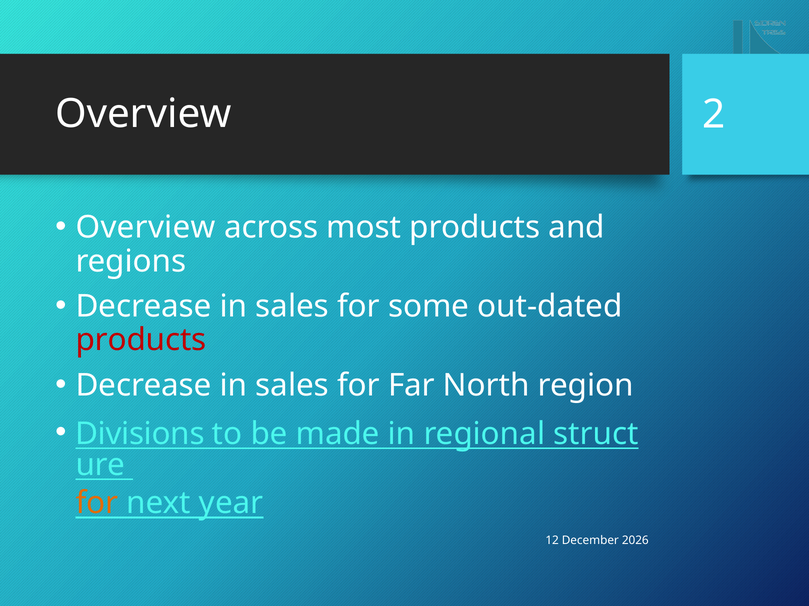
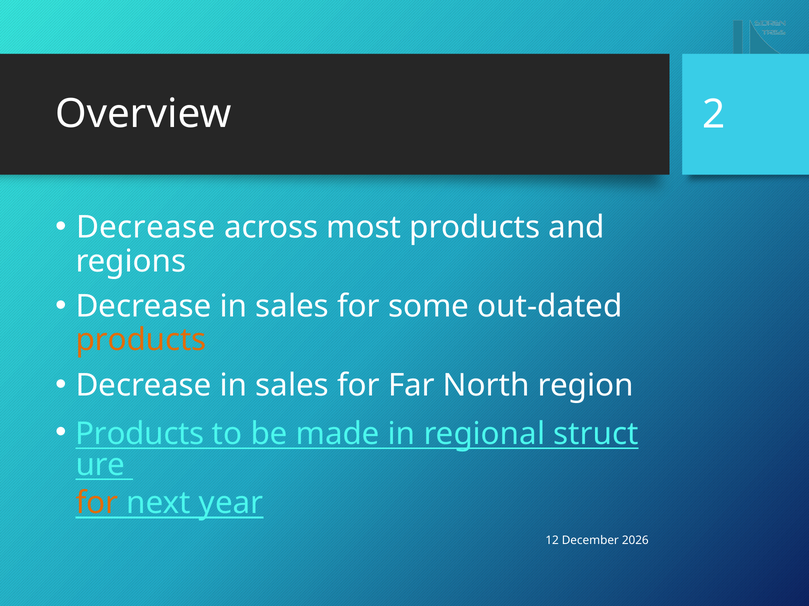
Overview: Overview -> Decrease (146, 228)
products colour: red -> orange (141, 341)
Divisions: Divisions -> Products (140, 435)
